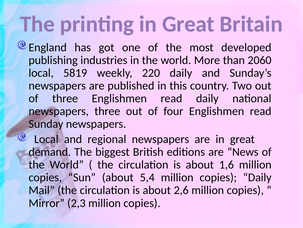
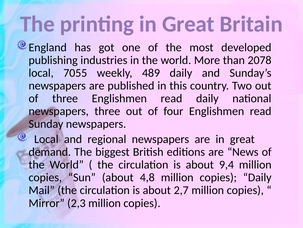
2060: 2060 -> 2078 (260, 60)
5819: 5819 -> 7055 (75, 73)
220: 220 -> 489 (151, 73)
1,6: 1,6 -> 9,4 (227, 164)
5,4: 5,4 -> 4,8 (147, 177)
2,6: 2,6 -> 2,7 (181, 190)
